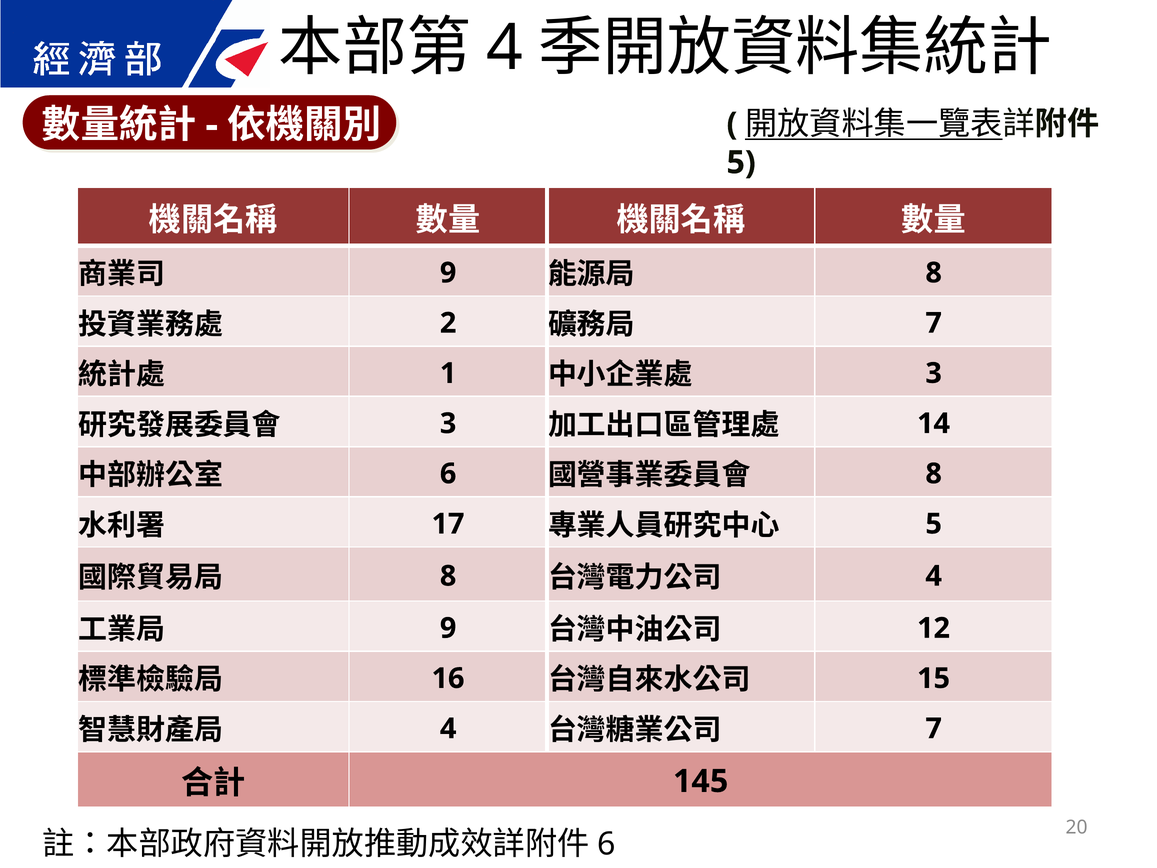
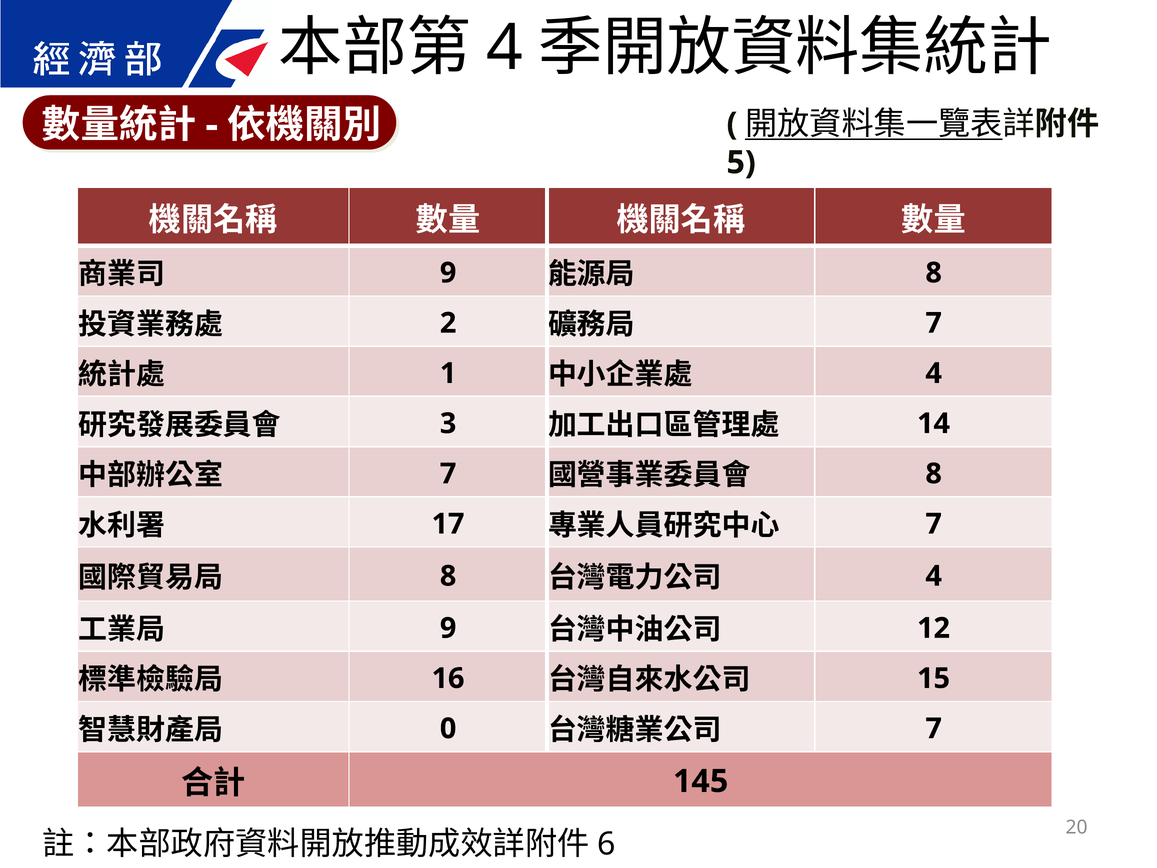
3: 3 -> 4 (934, 373)
6: 6 -> 7 (448, 474)
5: 5 -> 7 (934, 524)
4: 4 -> 0 (448, 728)
